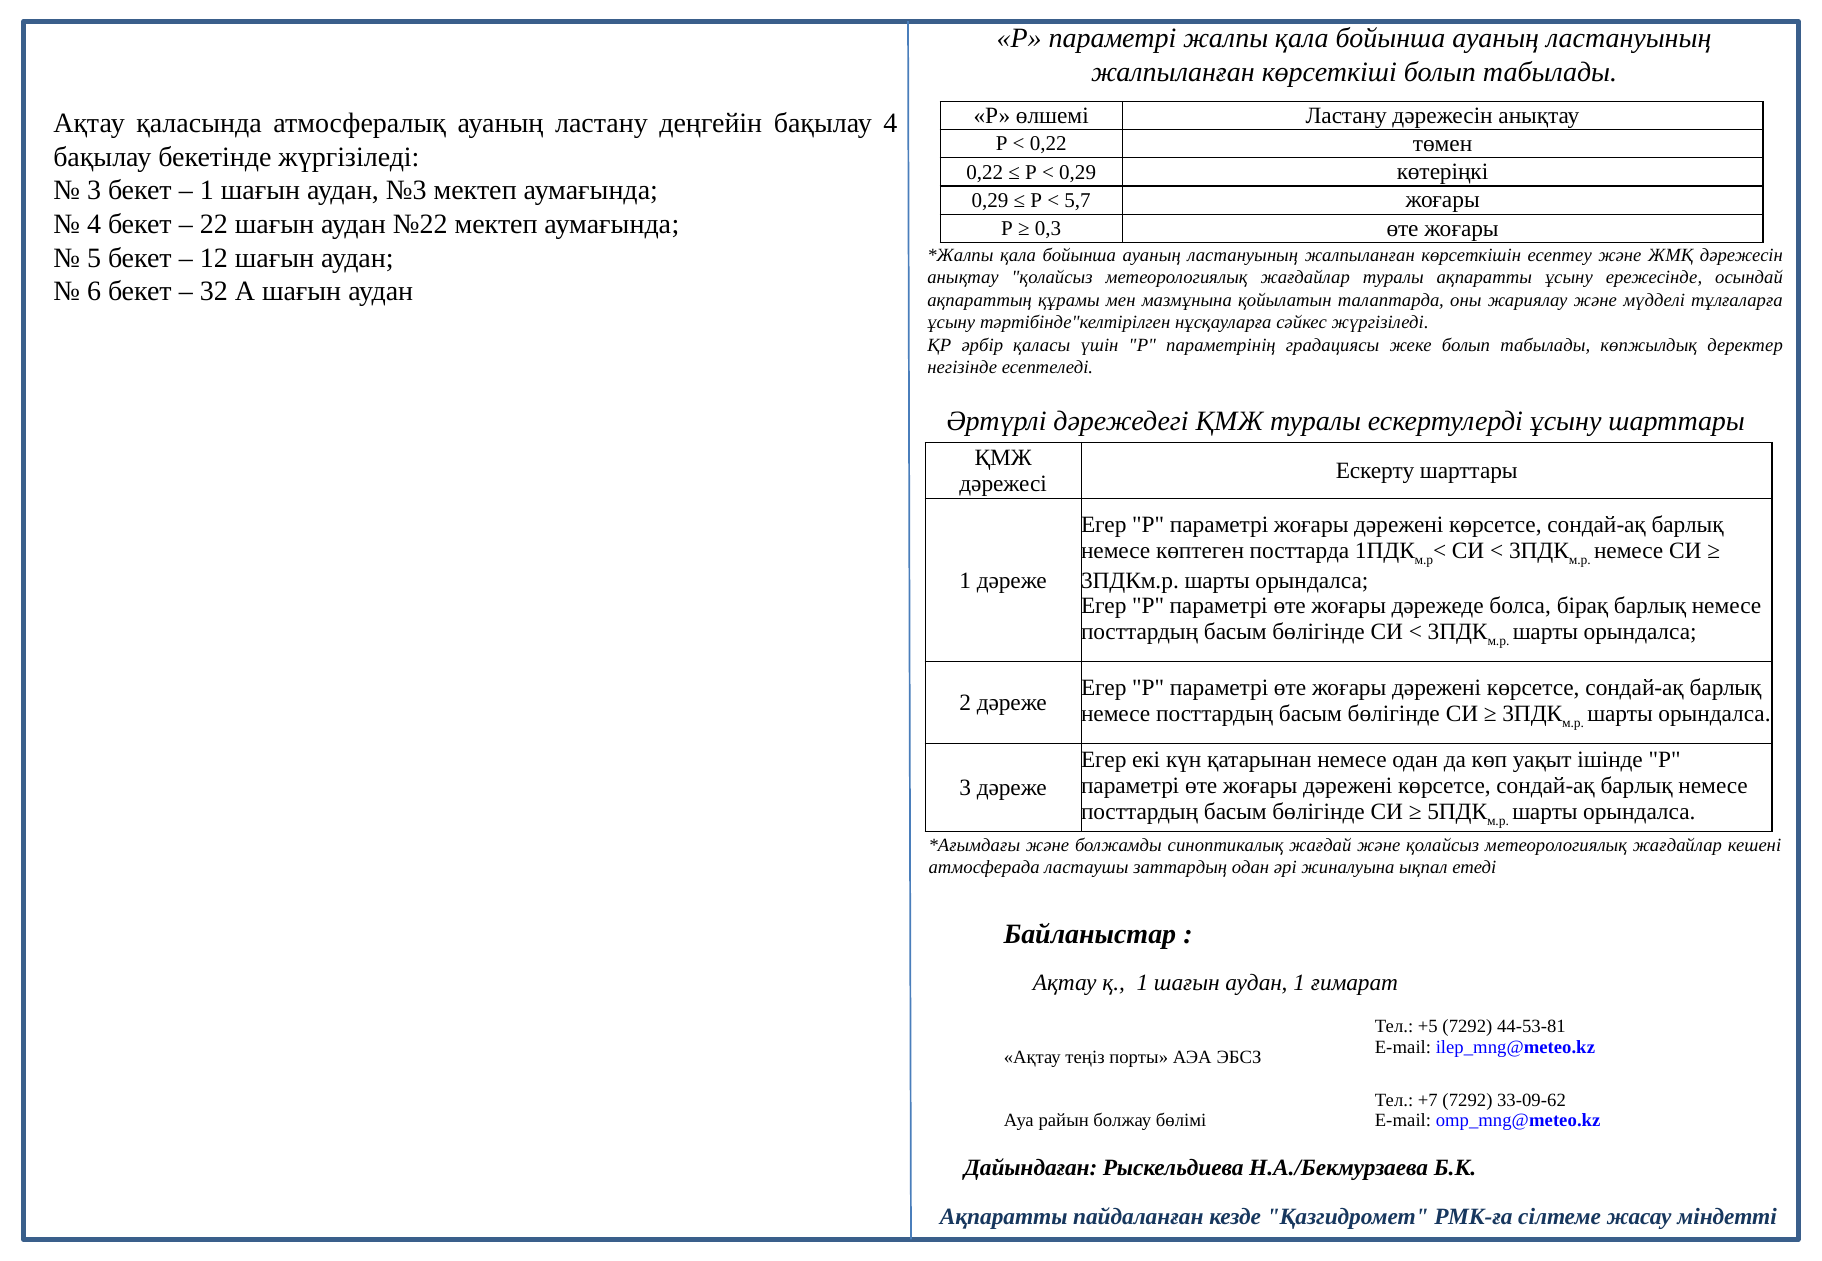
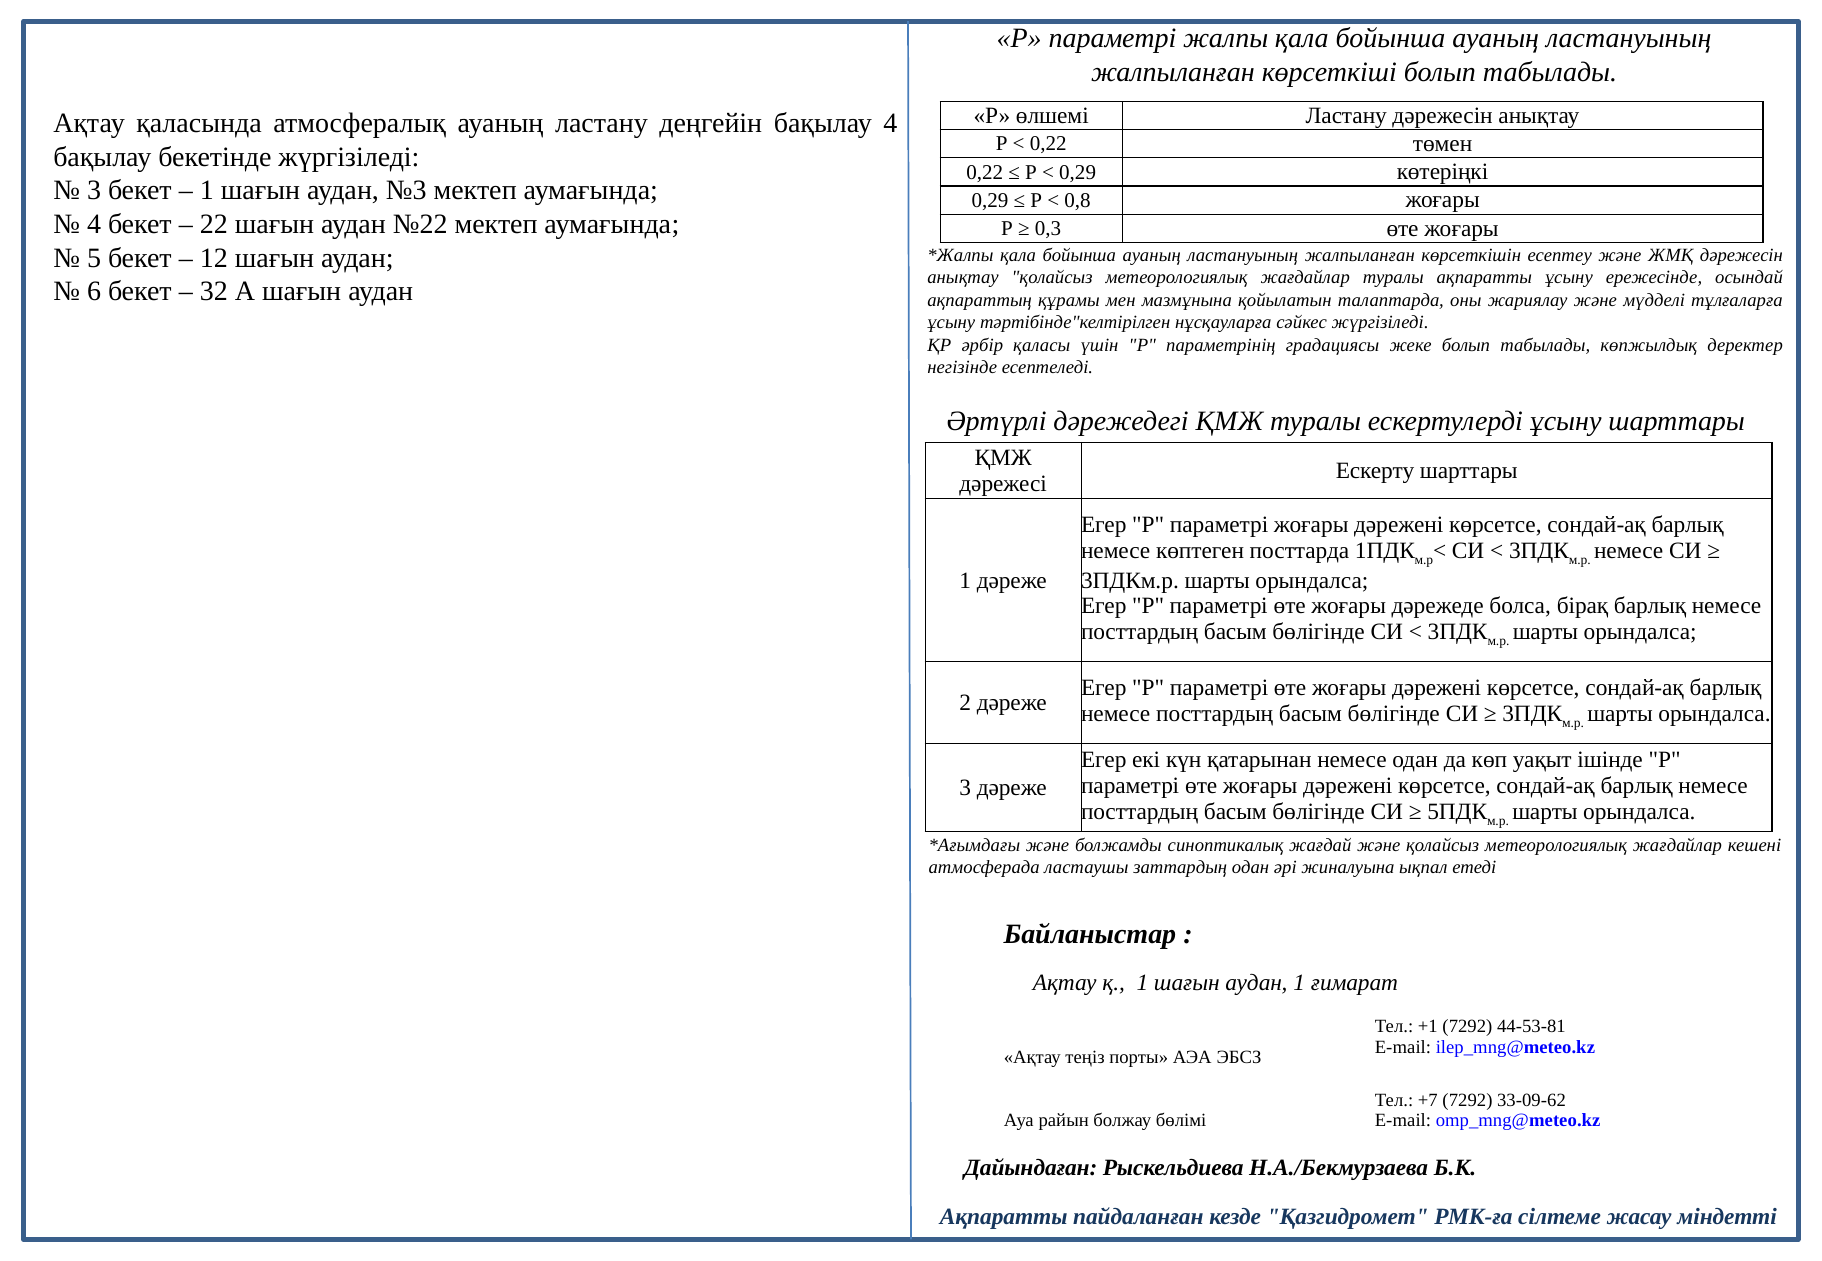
5,7: 5,7 -> 0,8 (1078, 200)
+5: +5 -> +1 (1428, 1027)
